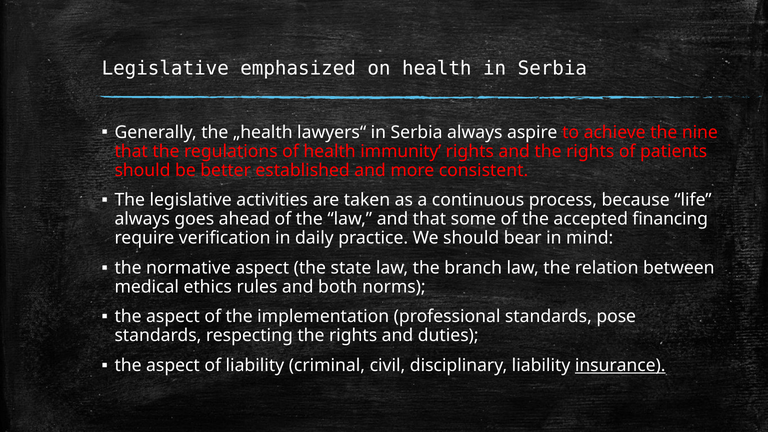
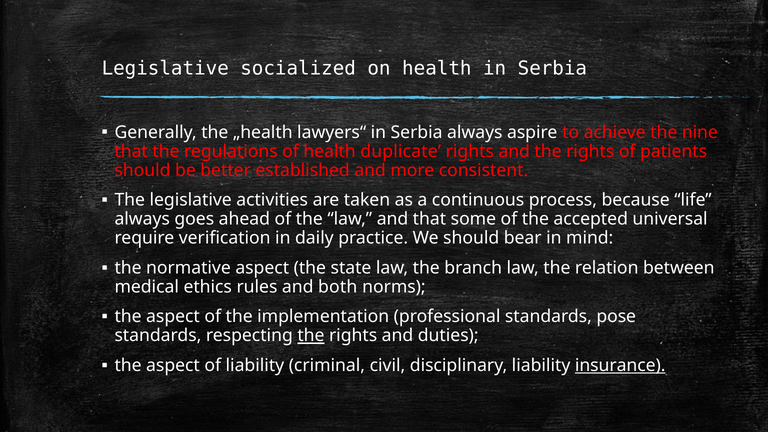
emphasized: emphasized -> socialized (298, 68)
immunity: immunity -> duplicate (401, 151)
ﬁnancing: ﬁnancing -> universal (670, 219)
the underline: none -> present (311, 336)
